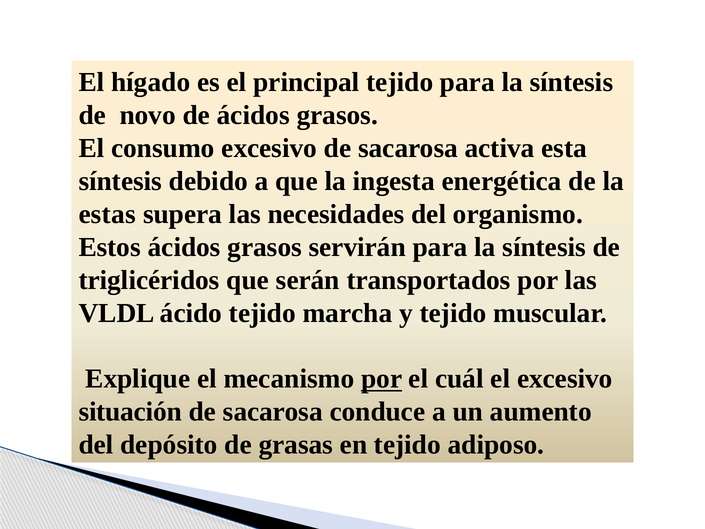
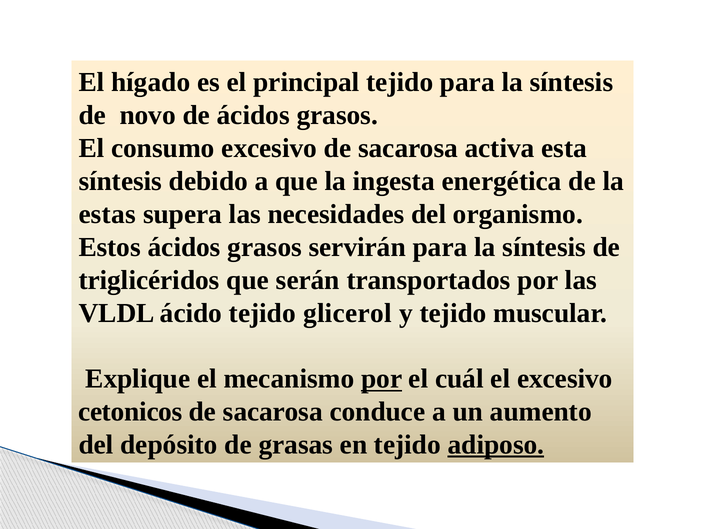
marcha: marcha -> glicerol (347, 313)
situación: situación -> cetonicos (130, 412)
adiposo underline: none -> present (496, 445)
